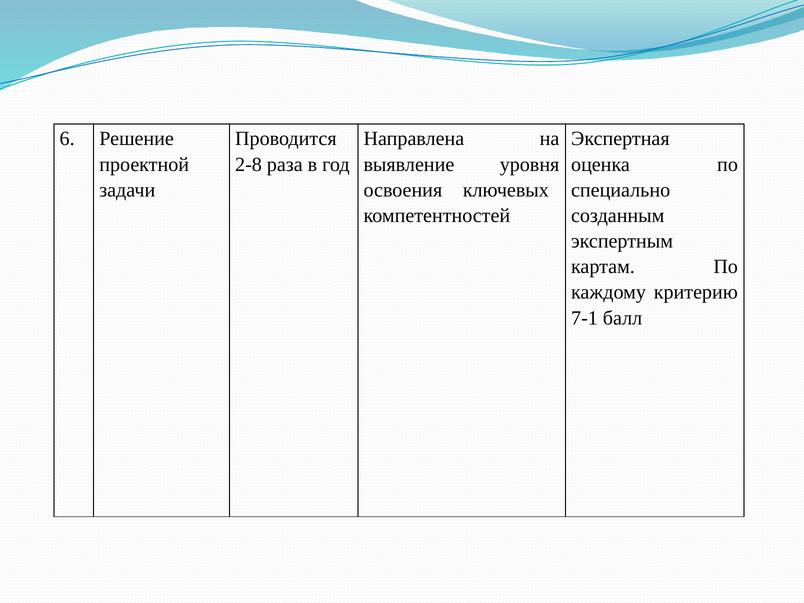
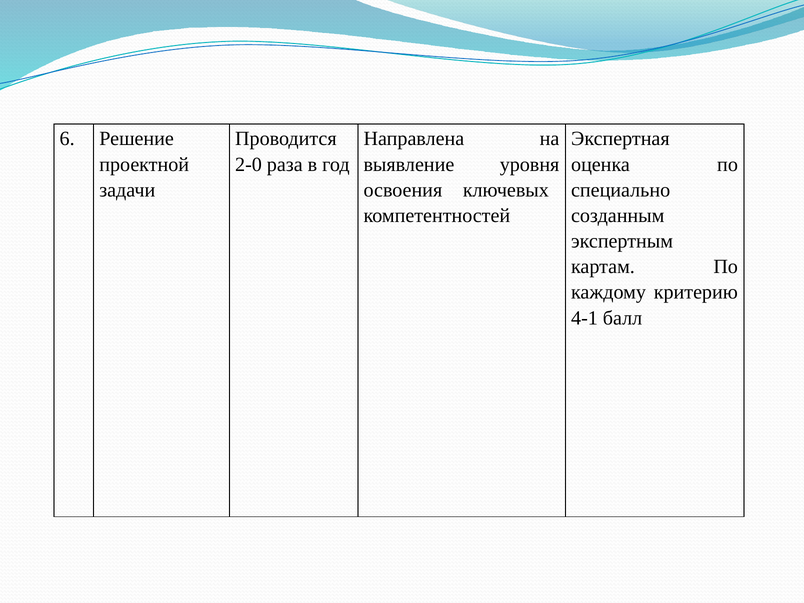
2-8: 2-8 -> 2-0 (248, 164)
7-1: 7-1 -> 4-1 (584, 318)
